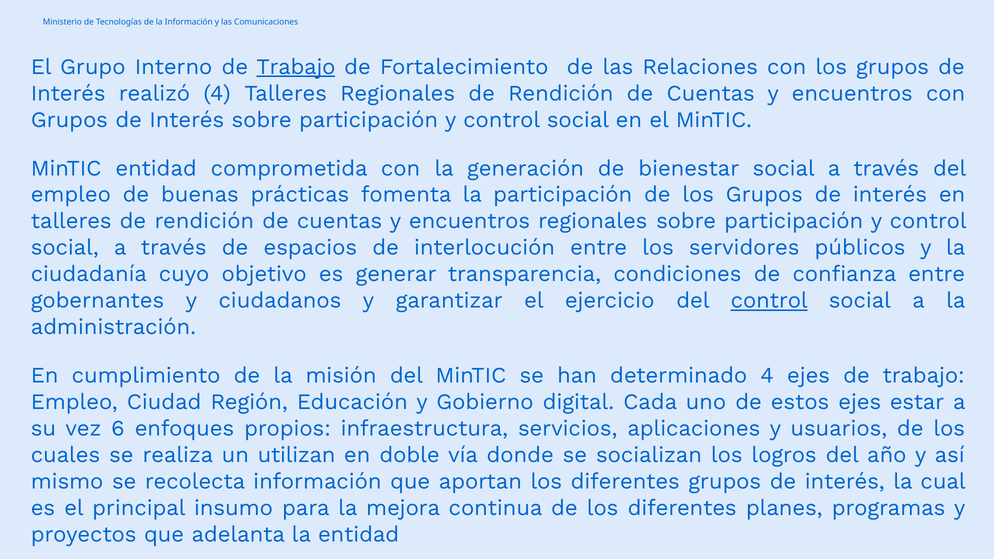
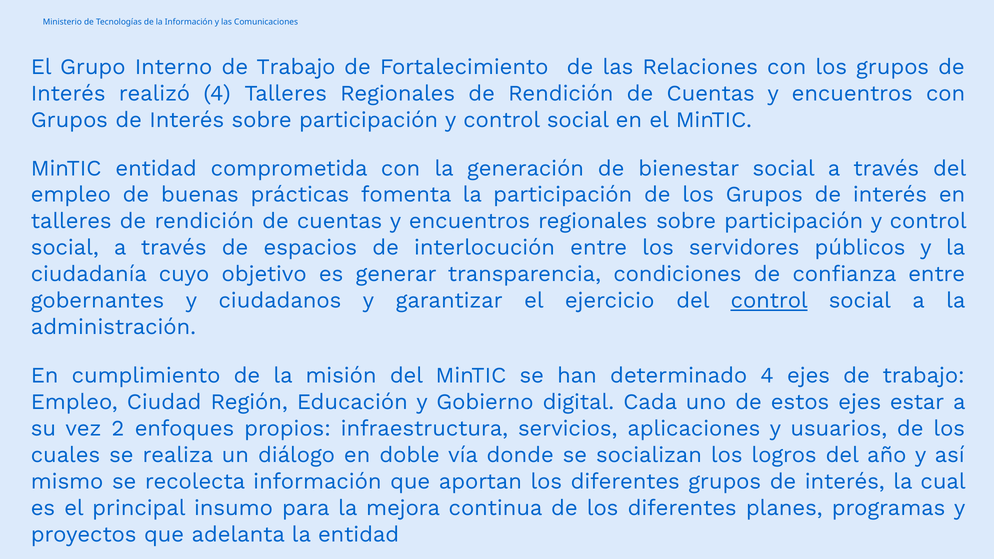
Trabajo underline: present -> none (296, 67)
6: 6 -> 2 (118, 429)
utilizan: utilizan -> diálogo (296, 455)
